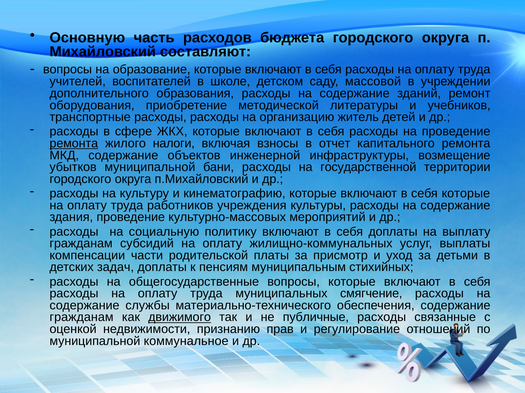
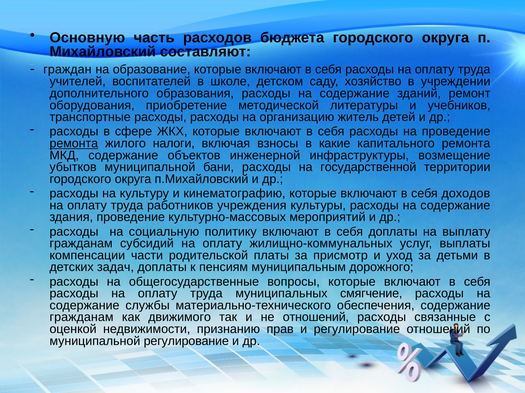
вопросы: вопросы -> граждан (67, 69)
массовой: массовой -> хозяйство (373, 82)
отчет: отчет -> какие (335, 144)
себя которые: которые -> доходов (466, 194)
стихийных: стихийных -> дорожного (381, 268)
движимого underline: present -> none (180, 318)
не публичные: публичные -> отношений (316, 318)
муниципальной коммунальное: коммунальное -> регулирование (186, 342)
